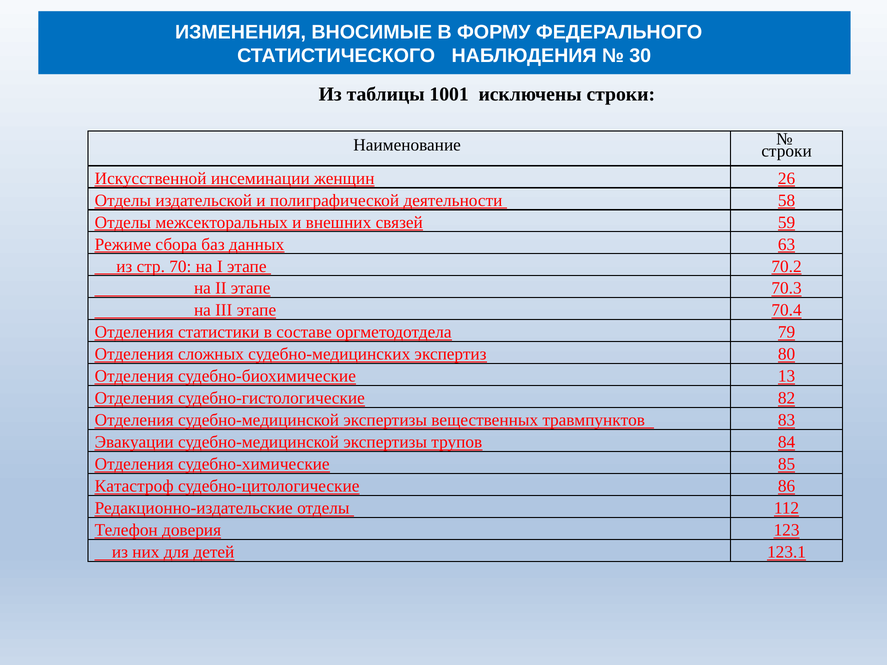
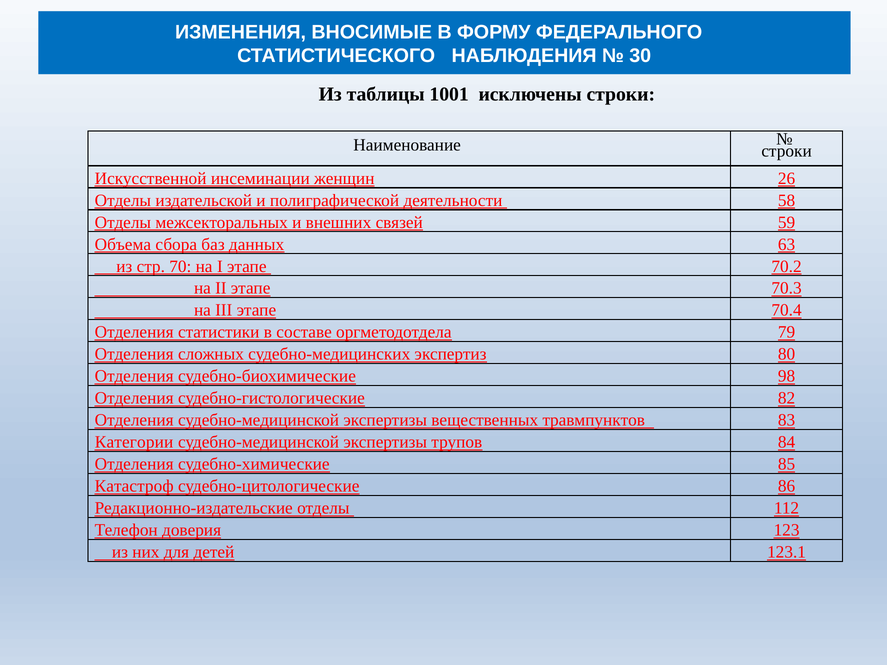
Режиме: Режиме -> Объема (123, 244)
13: 13 -> 98 (787, 376)
Эвакуации: Эвакуации -> Категории (134, 442)
